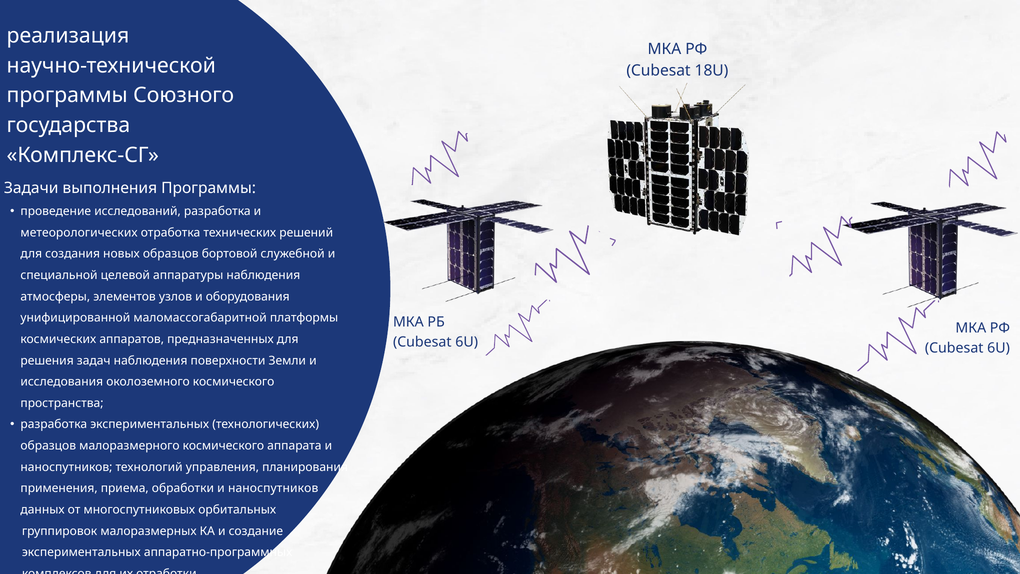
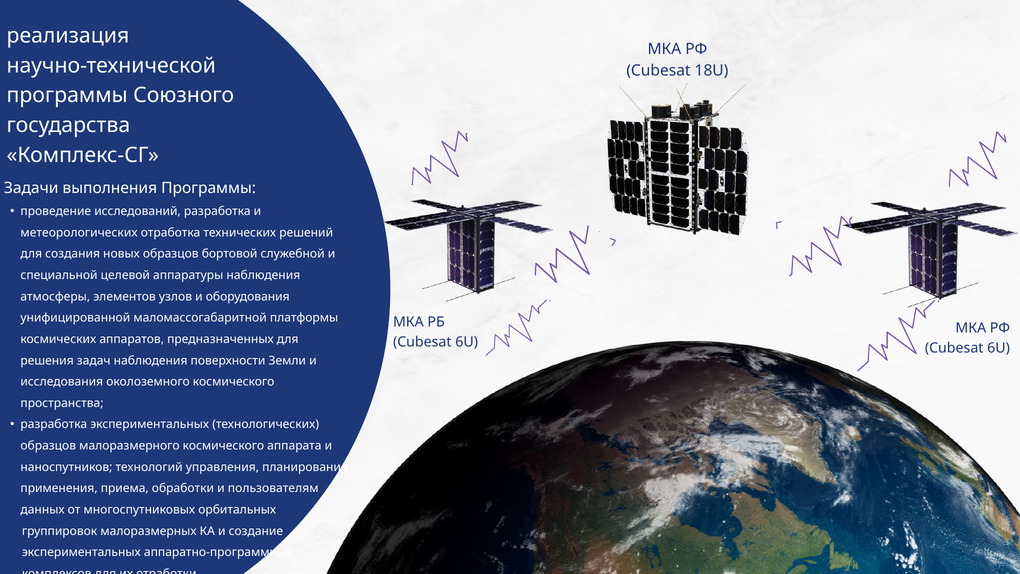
обработки и наноспутников: наноспутников -> пользователям (273, 488)
